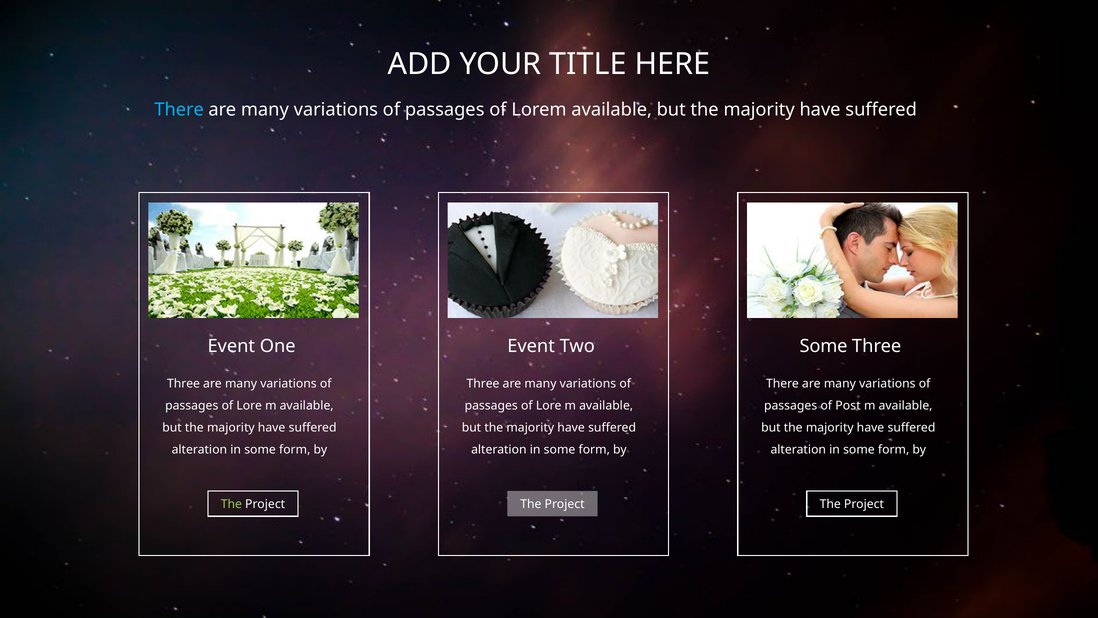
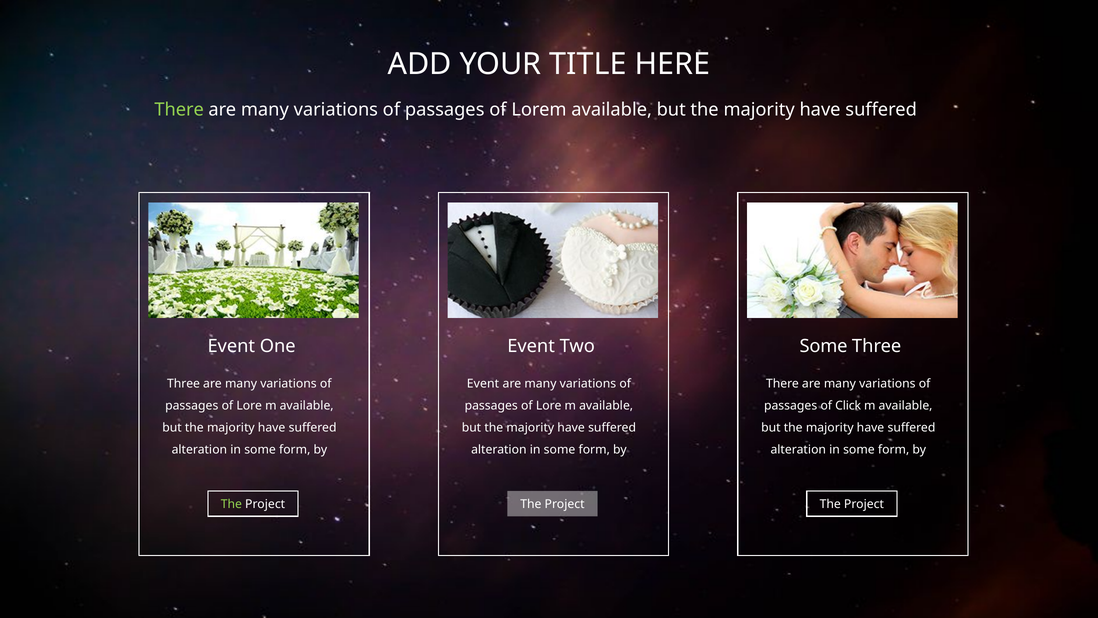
There colour: light blue -> light green (179, 110)
Three: Three -> Event (483, 384)
Post: Post -> Click (848, 406)
